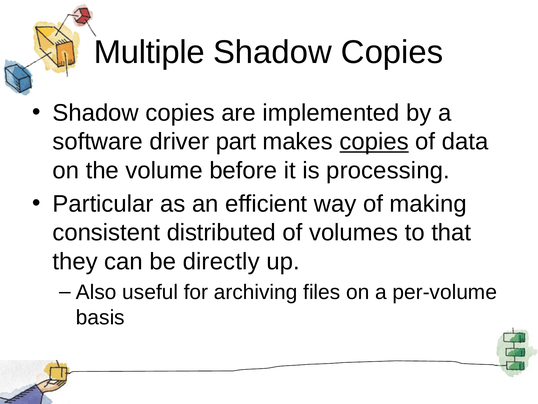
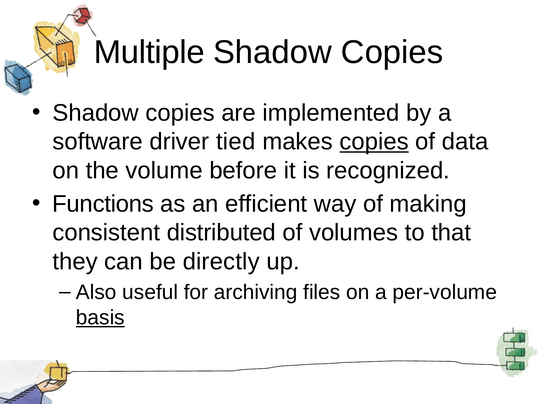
part: part -> tied (236, 142)
processing: processing -> recognized (388, 170)
Particular: Particular -> Functions (103, 204)
basis underline: none -> present (100, 317)
